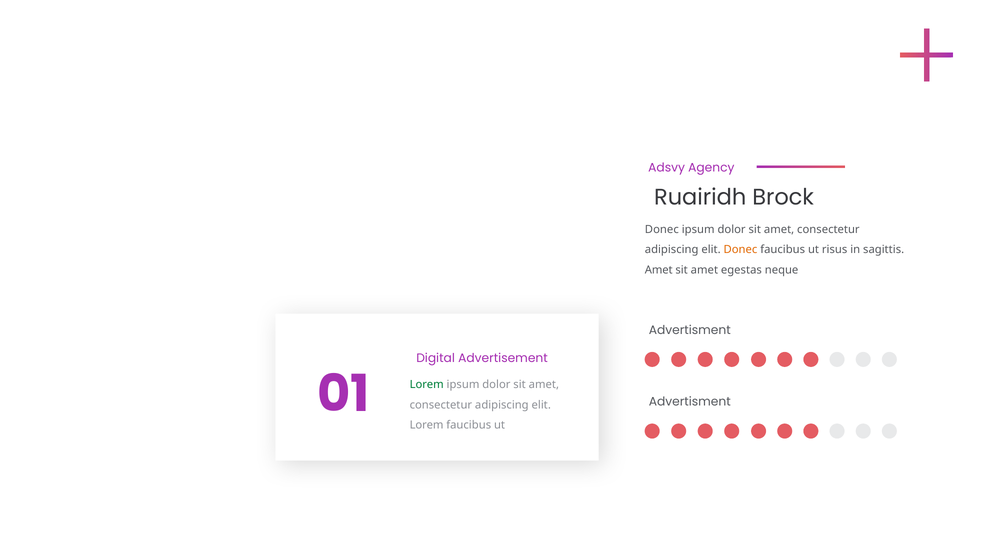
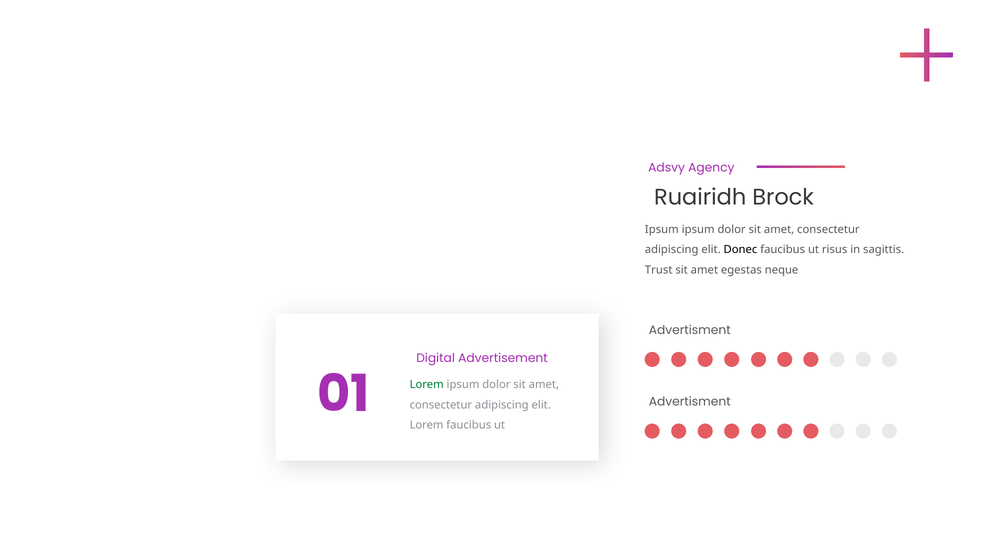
Donec: Donec -> Ipsum (662, 230)
Donec colour: orange -> black (740, 250)
Amet: Amet -> Trust (659, 270)
